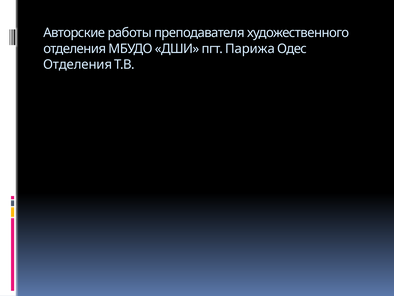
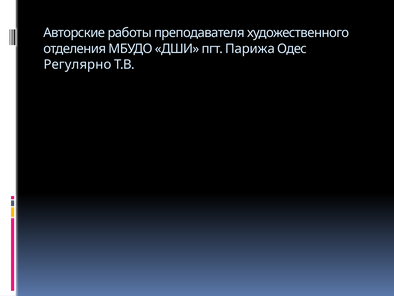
Отделения: Отделения -> Регулярно (77, 64)
